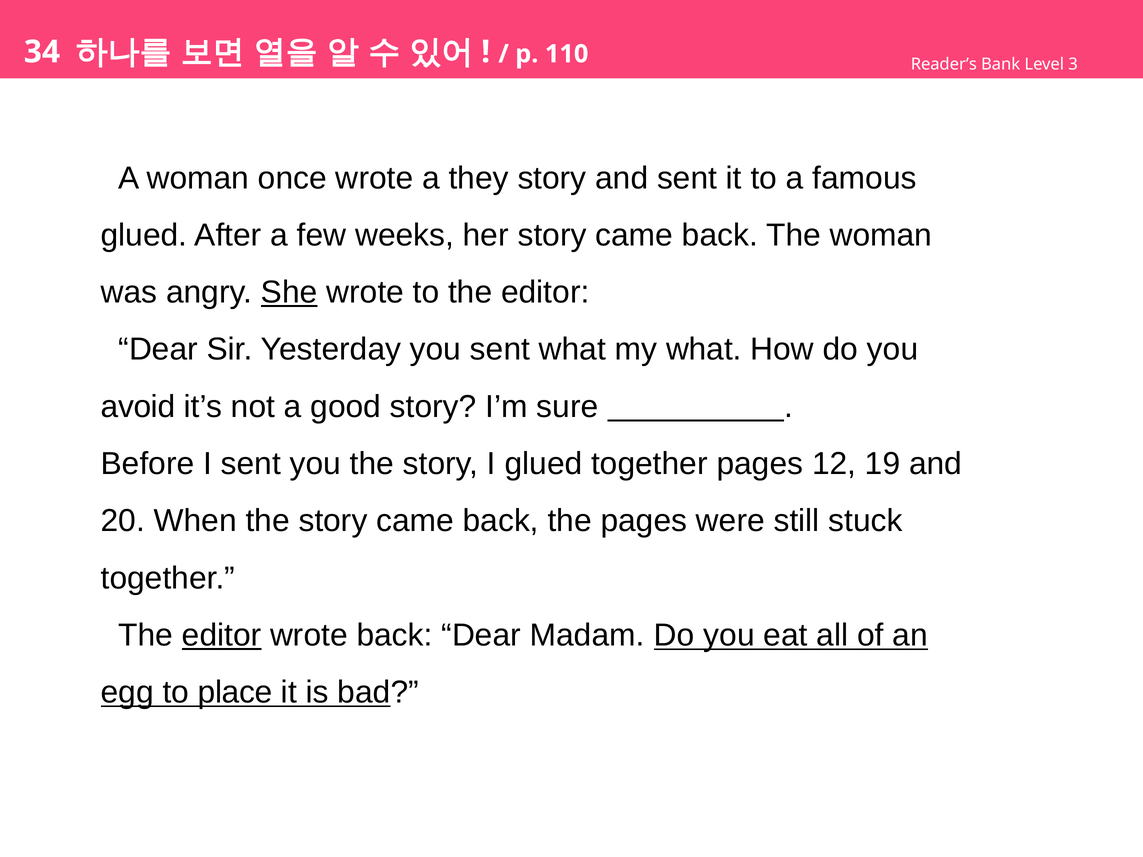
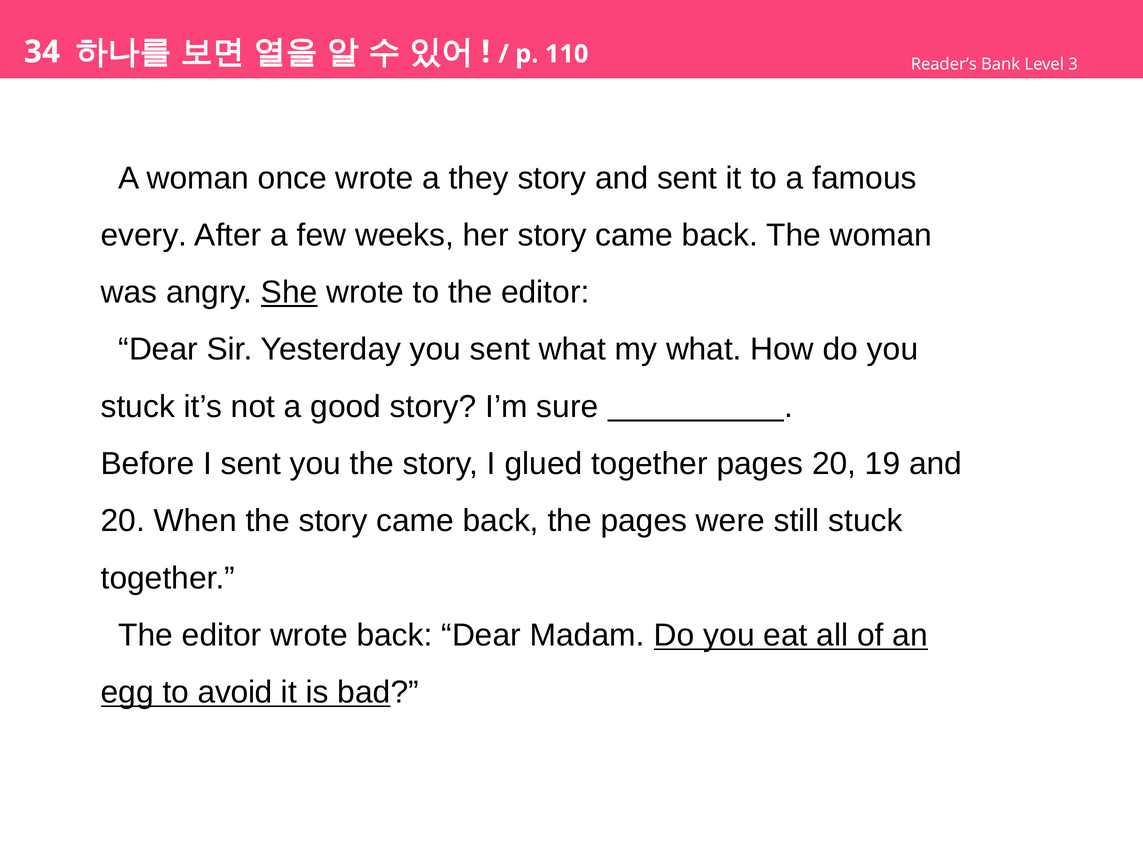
glued: glued -> every (144, 235)
avoid: avoid -> stuck (138, 407)
pages 12: 12 -> 20 (834, 464)
editor underline: present -> none (222, 635)
place: place -> avoid (235, 693)
